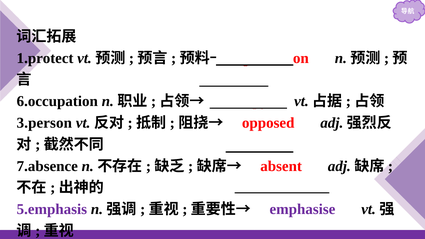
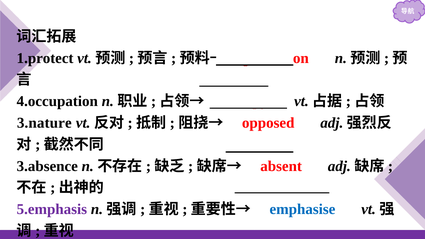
6.occupation: 6.occupation -> 4.occupation (57, 101)
3.person: 3.person -> 3.nature (44, 123)
7.absence: 7.absence -> 3.absence (47, 166)
emphasise colour: purple -> blue (302, 209)
